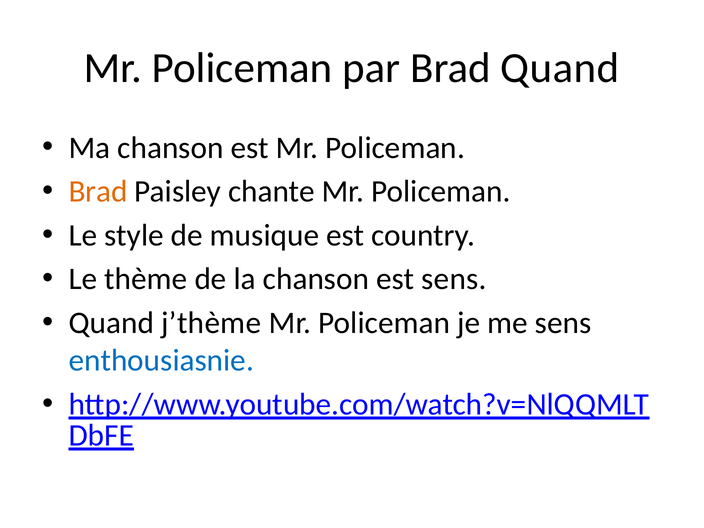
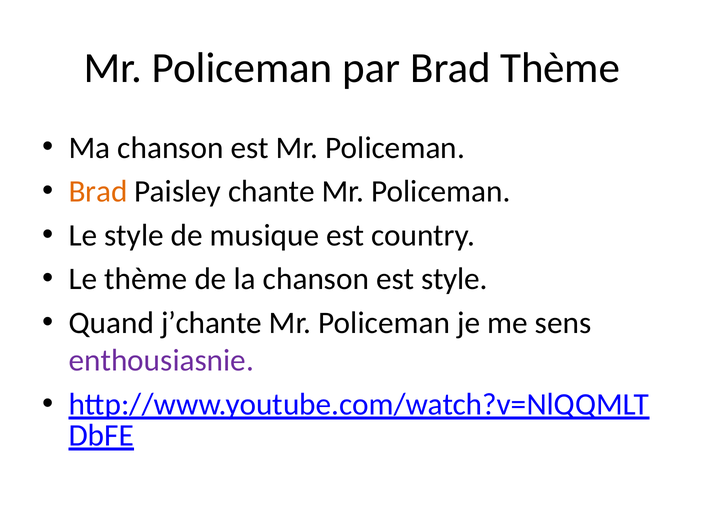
Brad Quand: Quand -> Thème (560, 68)
est sens: sens -> style (454, 279)
j’thème: j’thème -> j’chante (211, 323)
enthousiasnie colour: blue -> purple (161, 361)
